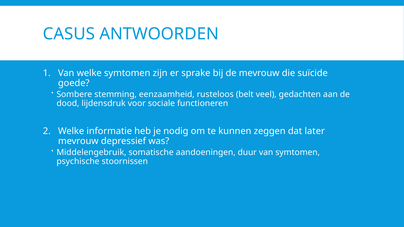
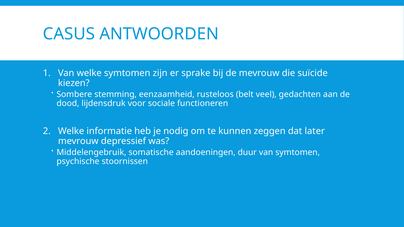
goede: goede -> kiezen (74, 83)
